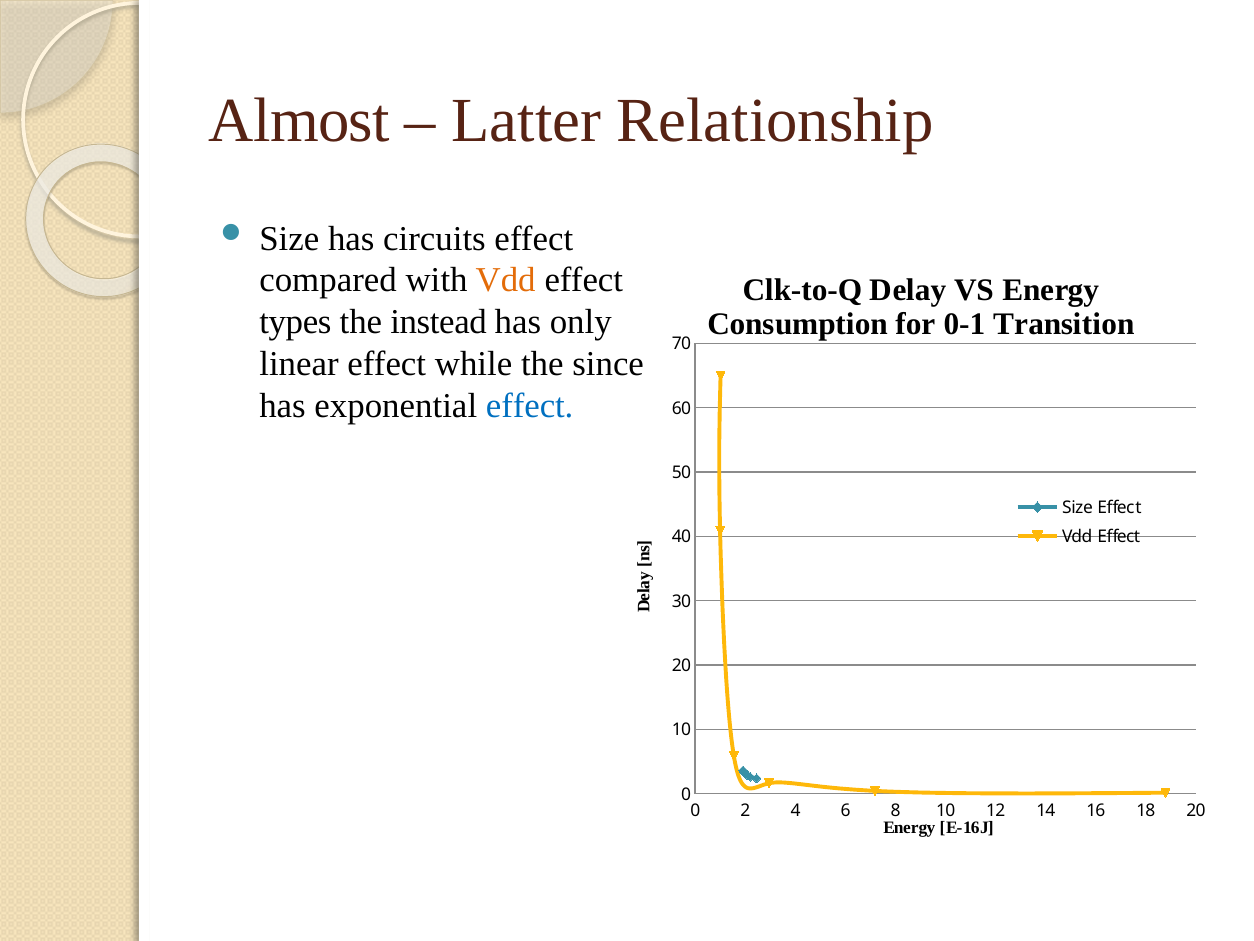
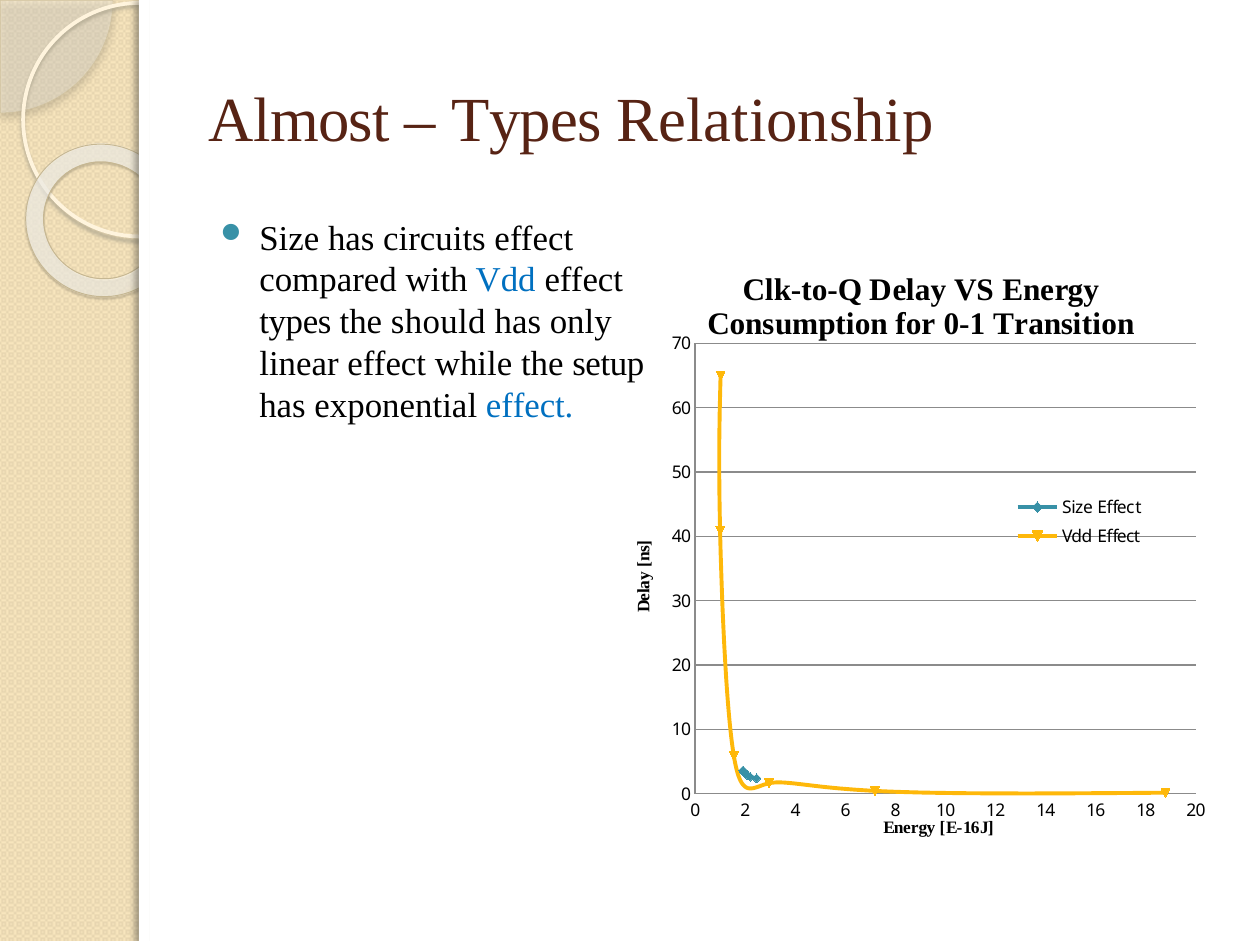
Latter: Latter -> Types (527, 120)
Vdd colour: orange -> blue (506, 280)
instead: instead -> should (438, 322)
since: since -> setup (608, 364)
